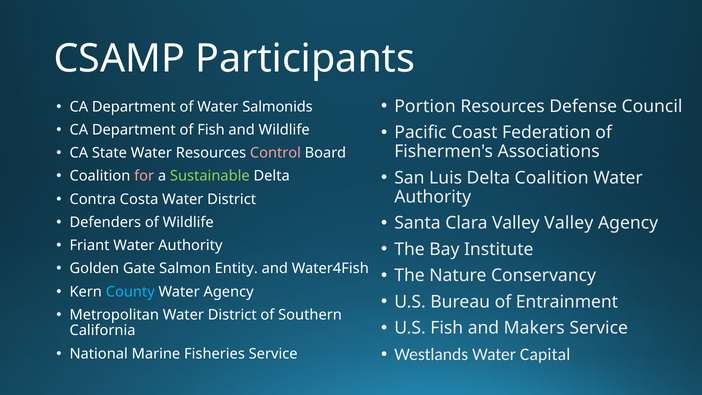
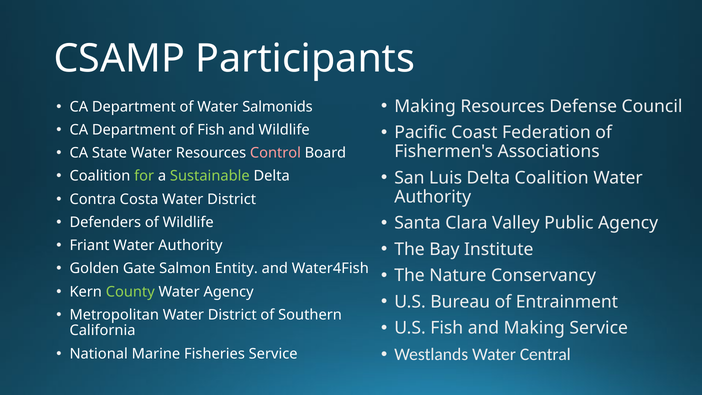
Portion: Portion -> Making (425, 106)
for colour: pink -> light green (144, 176)
Valley Valley: Valley -> Public (569, 223)
County colour: light blue -> light green (130, 292)
and Makers: Makers -> Making (534, 328)
Capital: Capital -> Central (545, 354)
